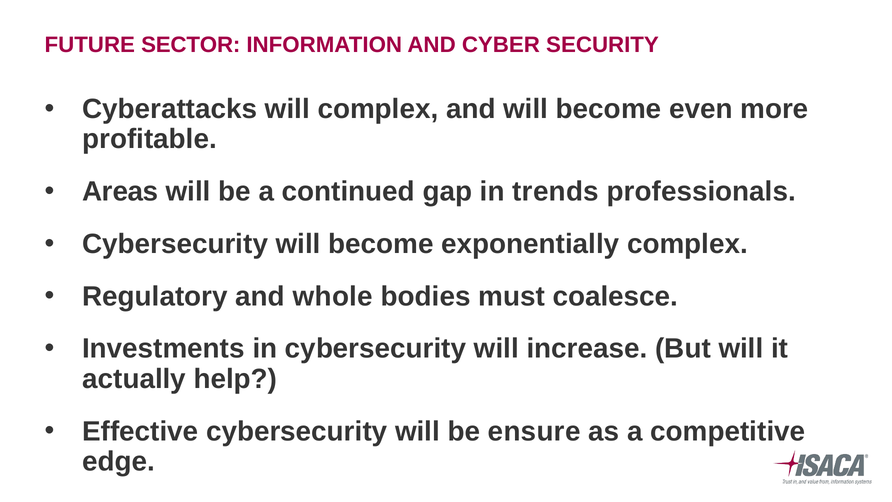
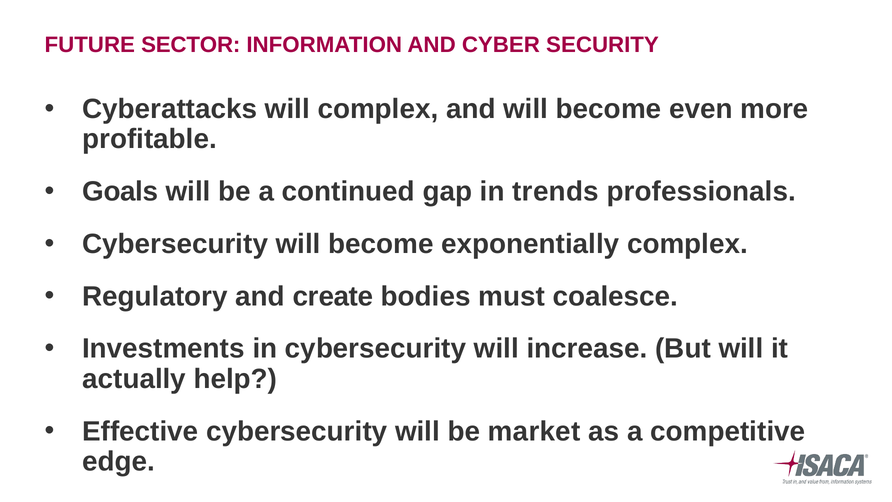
Areas: Areas -> Goals (120, 191)
whole: whole -> create (333, 296)
ensure: ensure -> market (534, 431)
